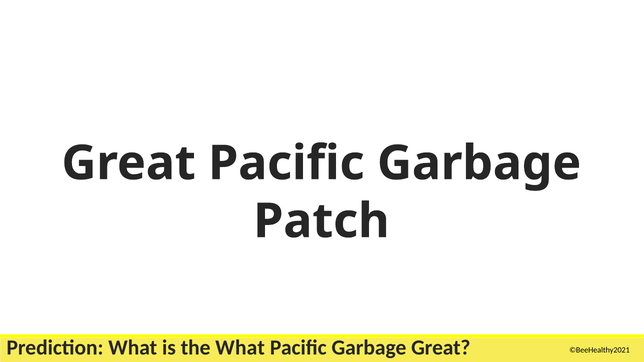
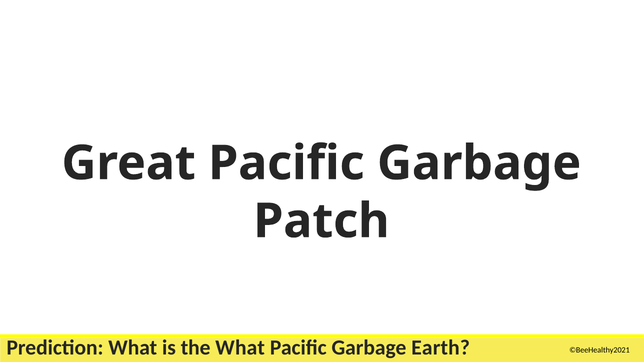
Garbage Great: Great -> Earth (441, 348)
